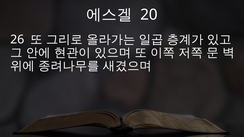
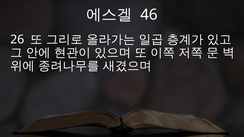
20: 20 -> 46 (149, 15)
